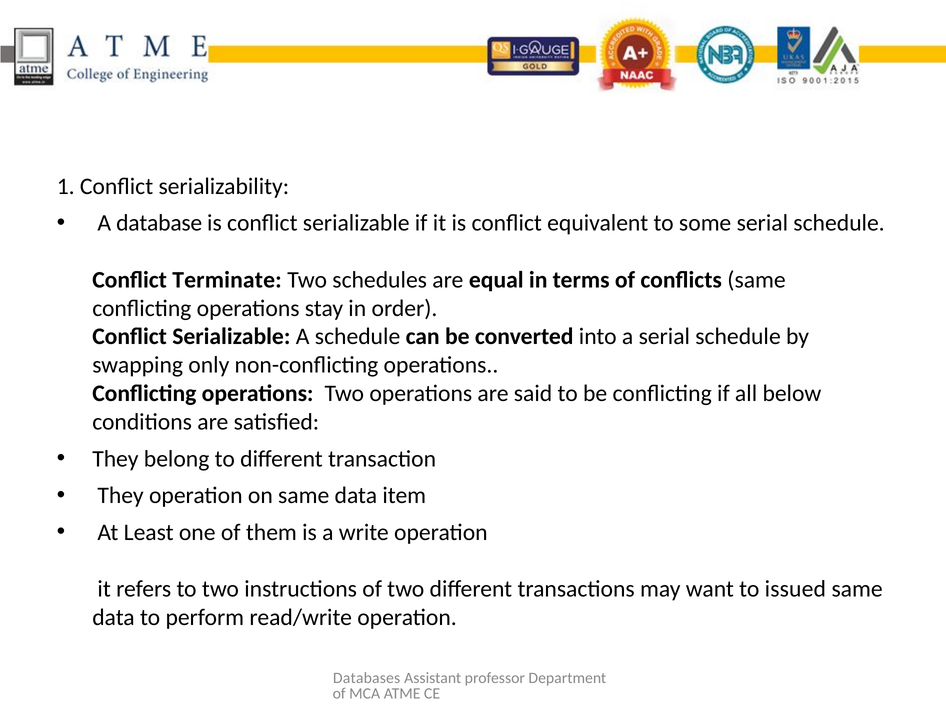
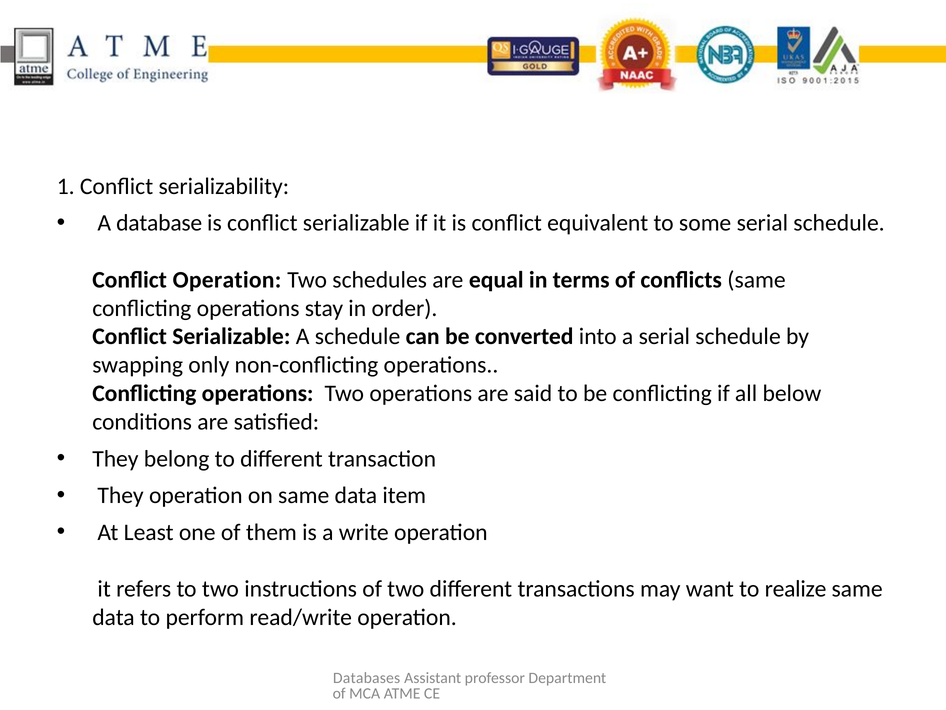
Conflict Terminate: Terminate -> Operation (227, 280)
issued: issued -> realize (796, 589)
